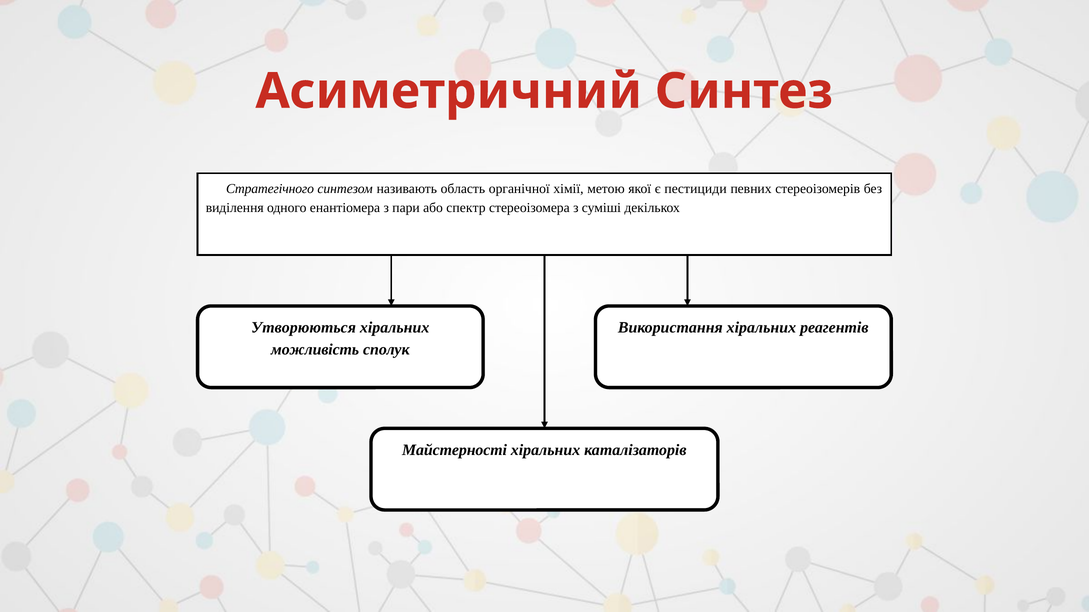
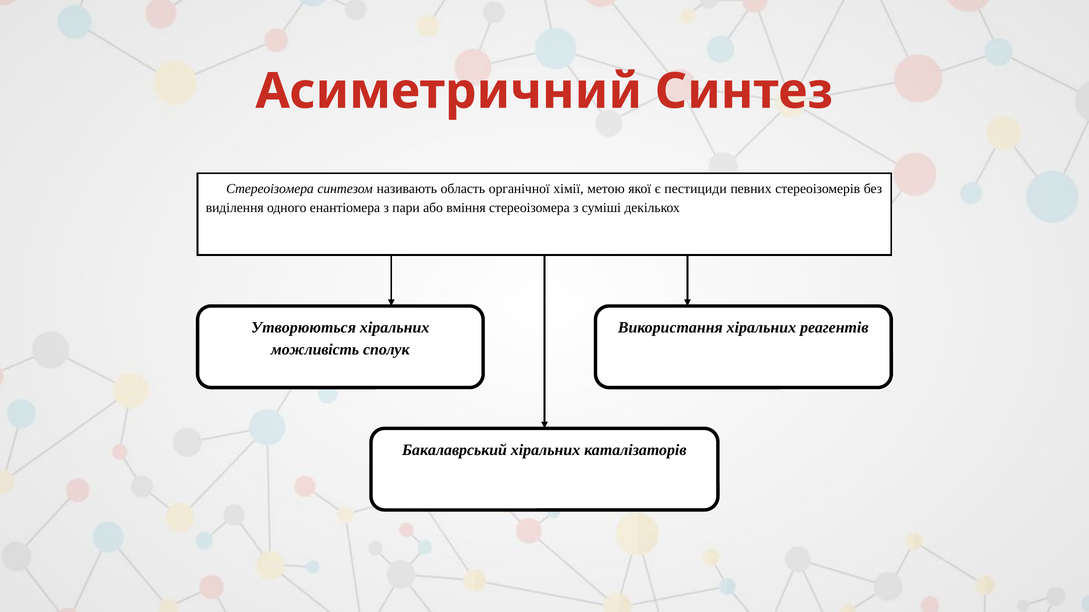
Стратегічного: Стратегічного -> Стереоізомера (270, 189)
спектр: спектр -> вміння (466, 208)
Майстерності: Майстерності -> Бакалаврський (454, 450)
